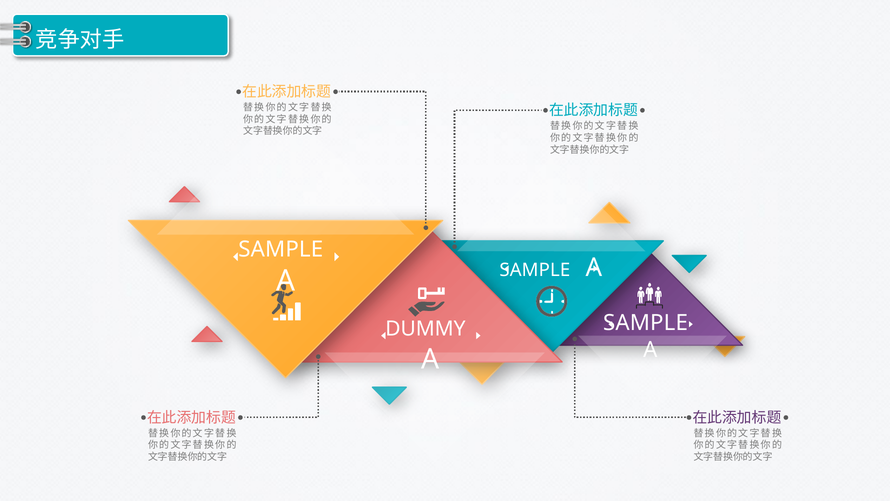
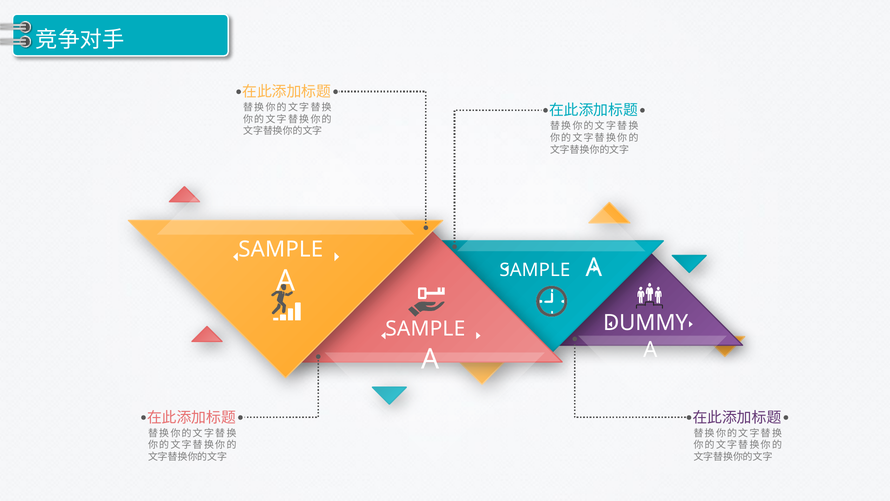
SAMPLE: SAMPLE -> DUMMY (646, 323)
DUMMY: DUMMY -> SAMPLE (425, 329)
